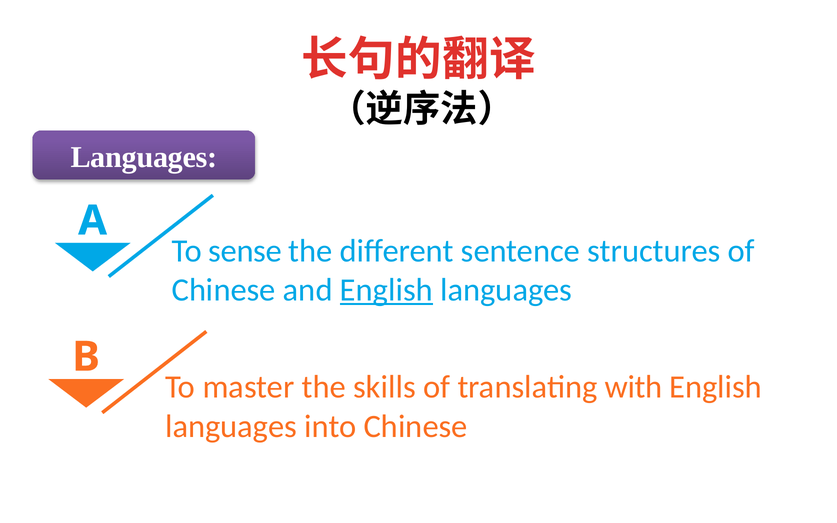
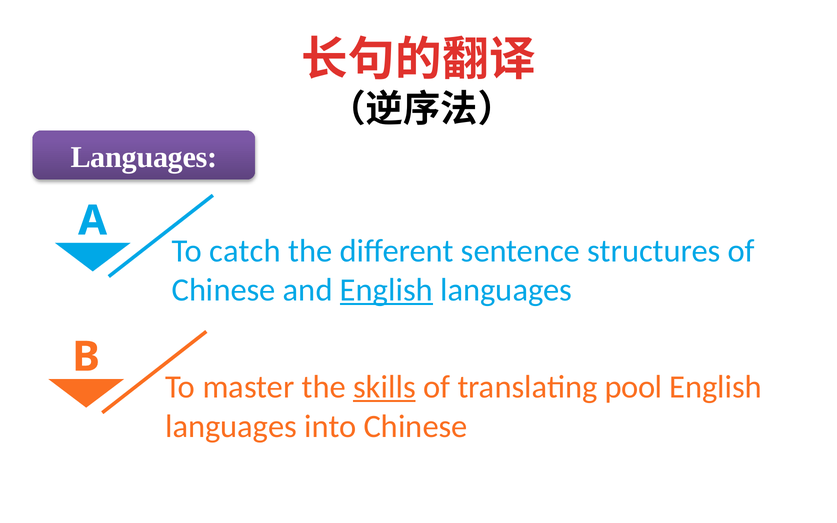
sense: sense -> catch (245, 251)
skills underline: none -> present (385, 387)
with: with -> pool (633, 387)
